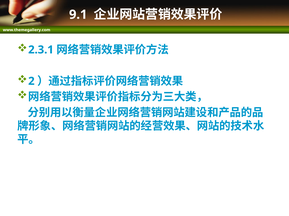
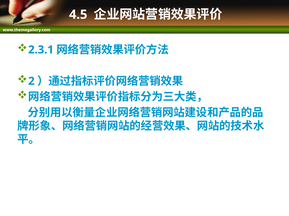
9.1: 9.1 -> 4.5 (78, 15)
